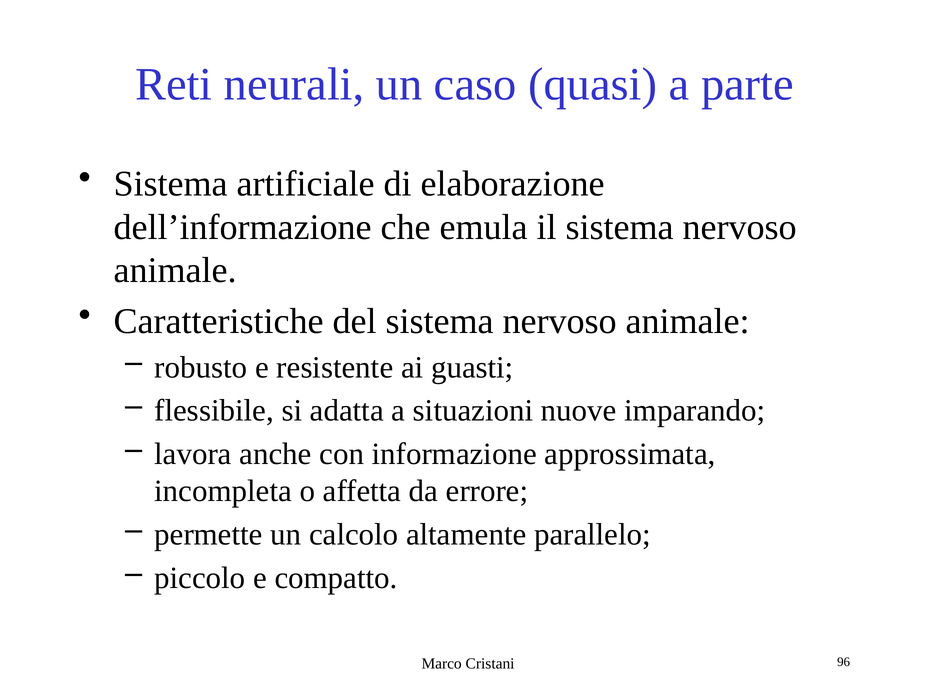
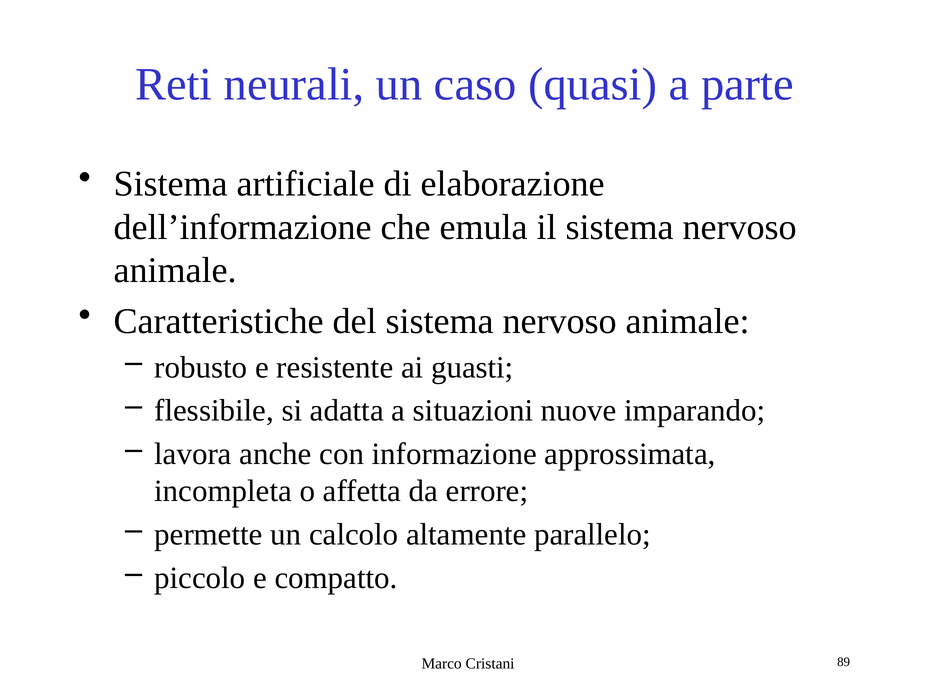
96: 96 -> 89 (844, 662)
